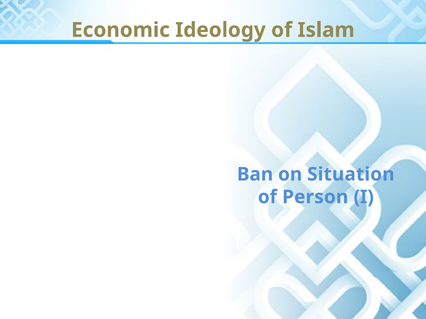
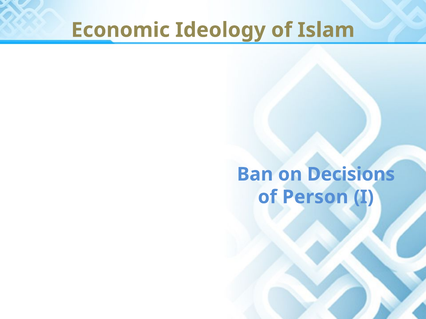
Situation: Situation -> Decisions (351, 175)
